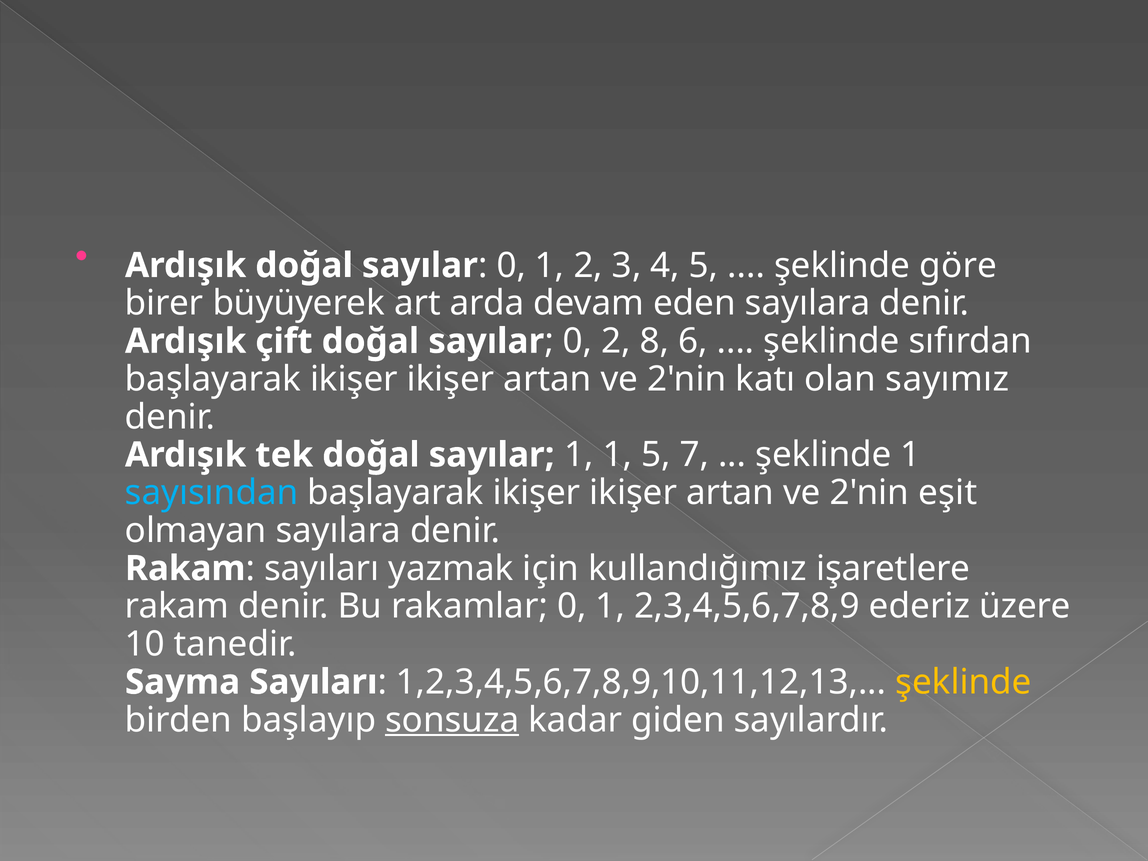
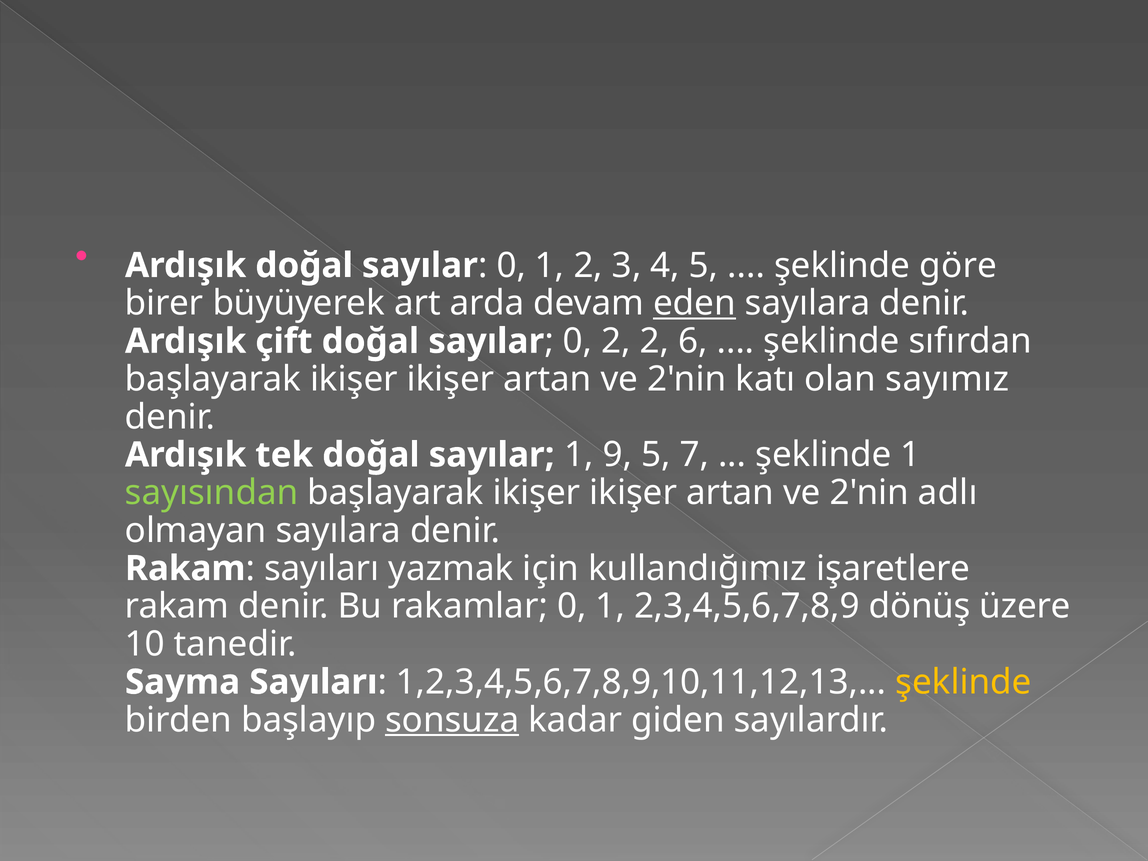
eden underline: none -> present (694, 303)
2 8: 8 -> 2 (655, 341)
1 1: 1 -> 9 (617, 455)
sayısından colour: light blue -> light green (212, 493)
eşit: eşit -> adlı (948, 493)
ederiz: ederiz -> dönüş (920, 606)
